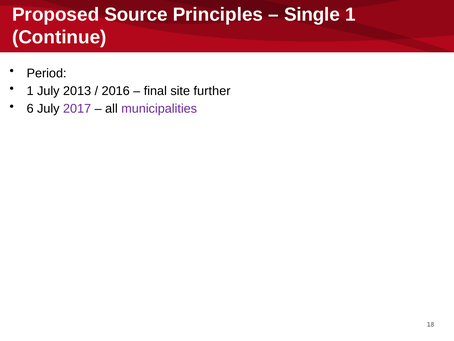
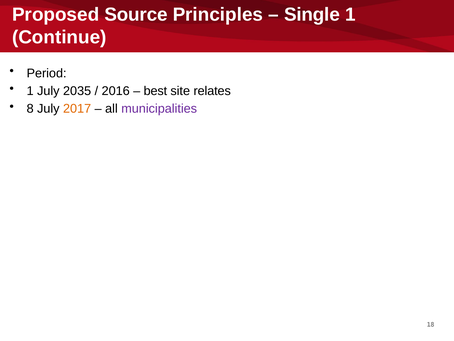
2013: 2013 -> 2035 (77, 91)
final: final -> best (155, 91)
further: further -> relates (212, 91)
6: 6 -> 8 (30, 108)
2017 colour: purple -> orange (77, 108)
